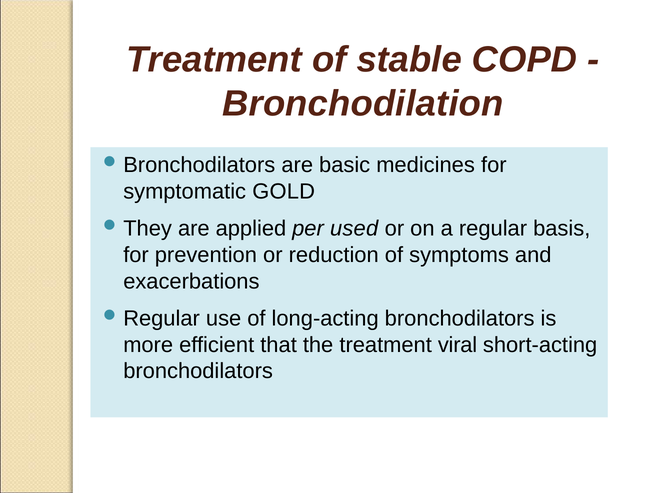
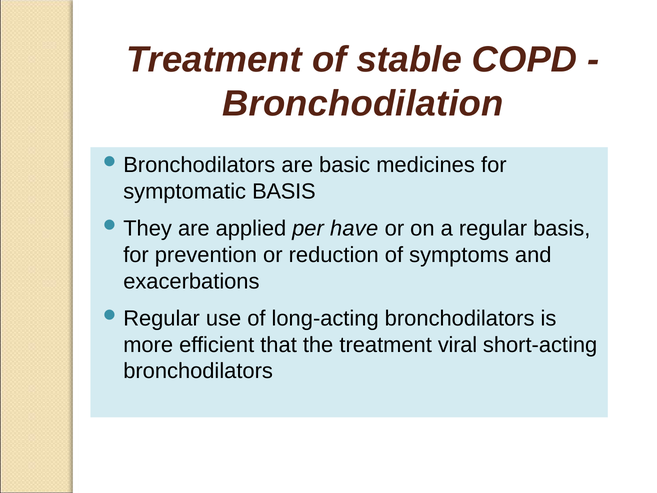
symptomatic GOLD: GOLD -> BASIS (284, 191)
used: used -> have (354, 229)
